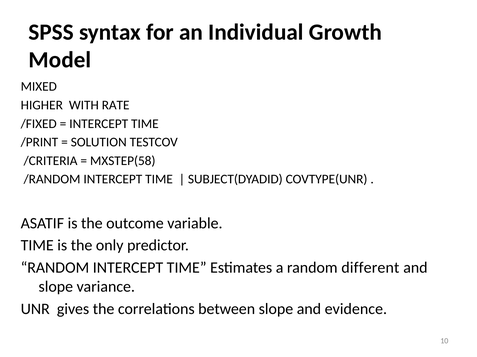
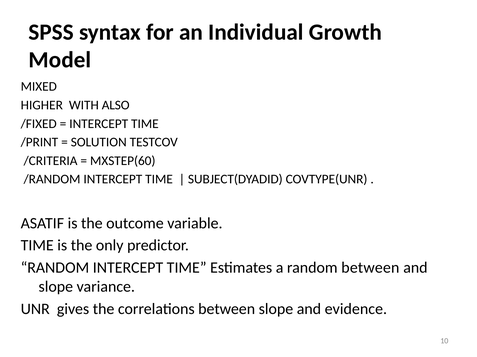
RATE: RATE -> ALSO (116, 105)
MXSTEP(58: MXSTEP(58 -> MXSTEP(60 (123, 161)
random different: different -> between (370, 268)
